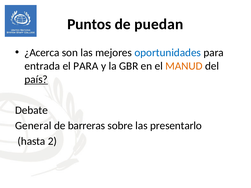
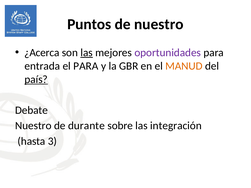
de puedan: puedan -> nuestro (159, 24)
las underline: none -> present (87, 53)
oportunidades colour: blue -> purple (168, 53)
General: General -> Nuestro (33, 126)
barreras: barreras -> durante (86, 126)
presentarlo: presentarlo -> integración (176, 126)
2: 2 -> 3 (52, 141)
